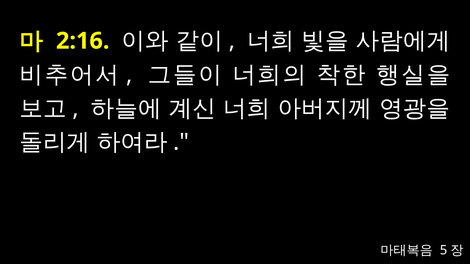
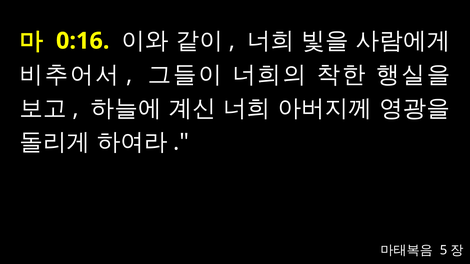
2:16: 2:16 -> 0:16 (83, 41)
